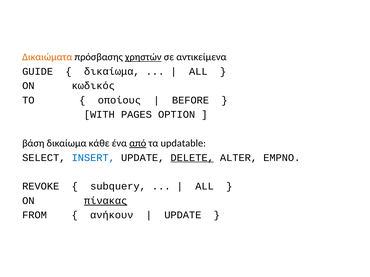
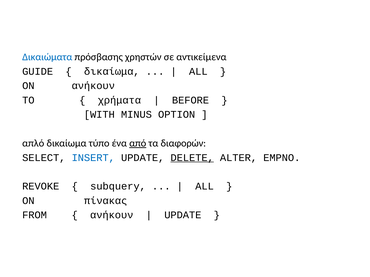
Δικαιώματα colour: orange -> blue (47, 57)
χρηστών underline: present -> none (143, 57)
ON κωδικός: κωδικός -> ανήκουν (93, 86)
οποίους: οποίους -> χρήματα (119, 100)
PAGES: PAGES -> MINUS (136, 115)
βάση: βάση -> απλό (33, 144)
κάθε: κάθε -> τύπο (99, 144)
updatable: updatable -> διαφορών (183, 144)
πίνακας underline: present -> none (106, 201)
